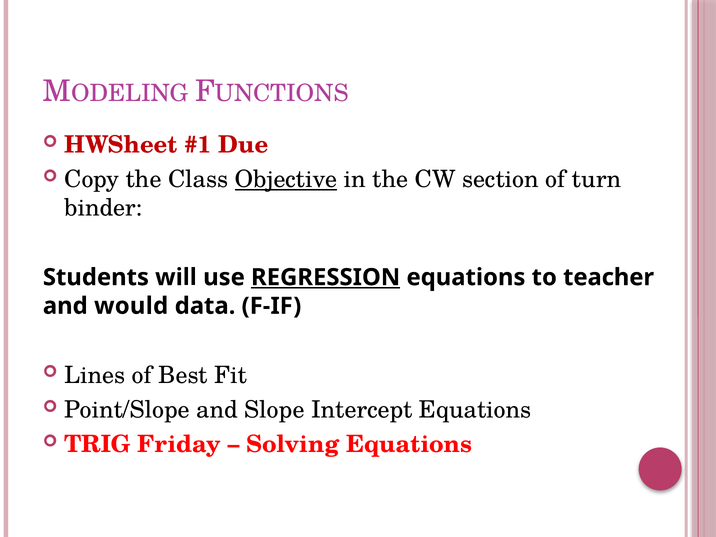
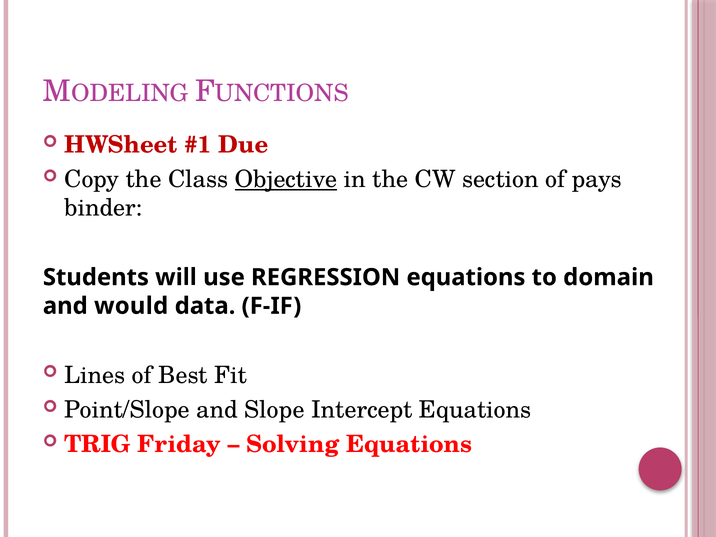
turn: turn -> pays (597, 179)
REGRESSION underline: present -> none (326, 277)
teacher: teacher -> domain (608, 277)
